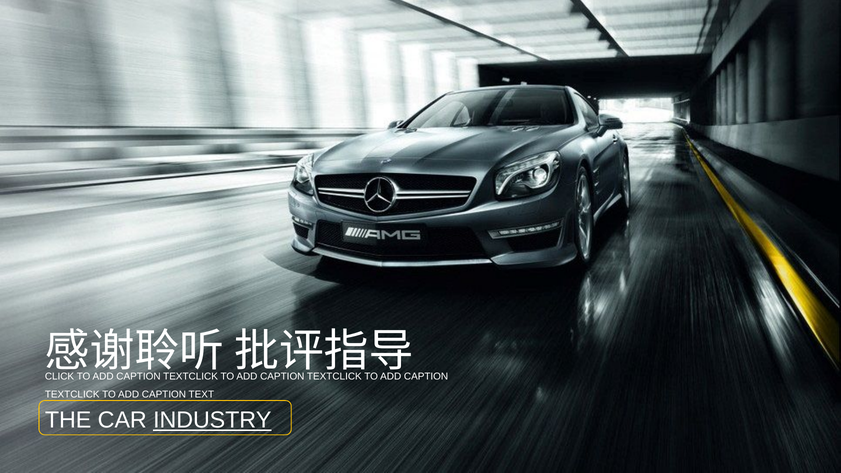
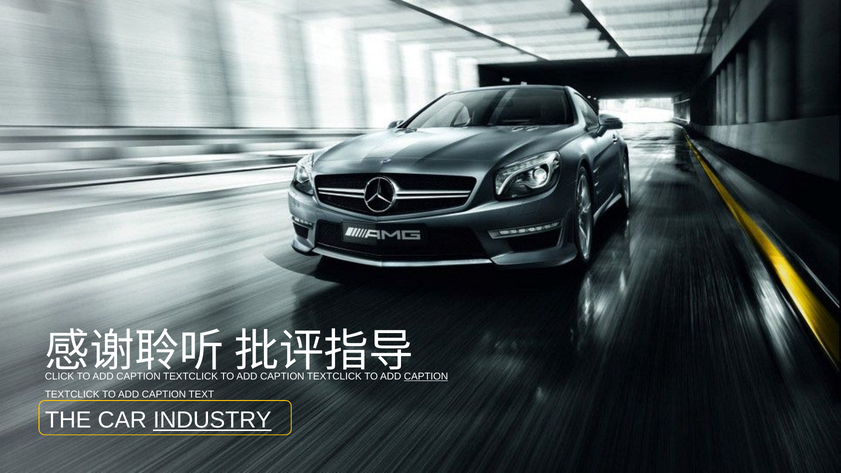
CAPTION underline: none -> present (426, 377)
